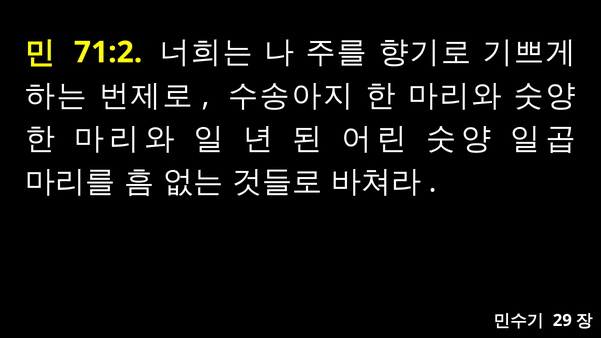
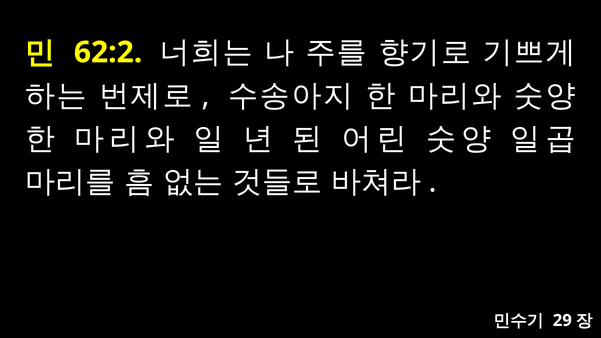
71:2: 71:2 -> 62:2 (108, 52)
